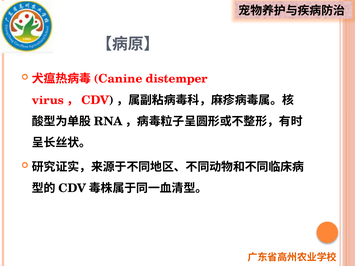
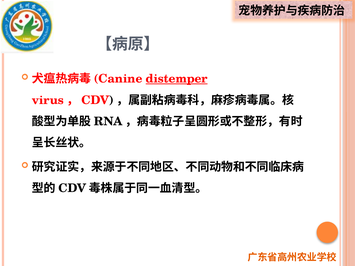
distemper underline: none -> present (177, 79)
